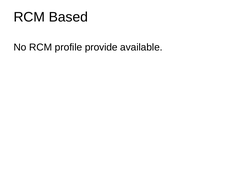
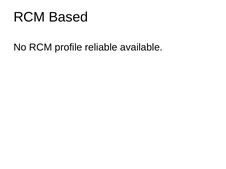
provide: provide -> reliable (101, 47)
